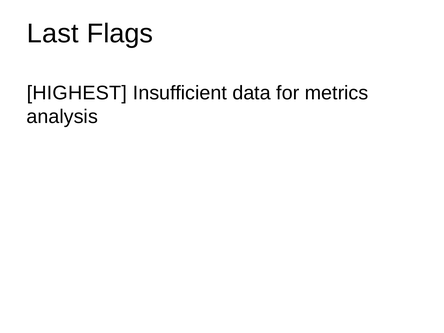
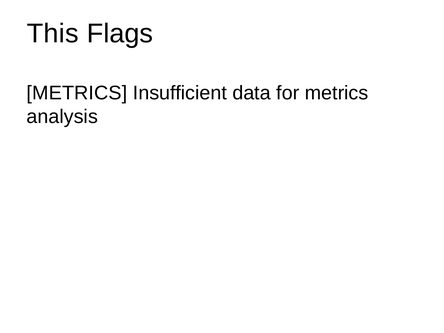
Last: Last -> This (53, 34)
HIGHEST: HIGHEST -> METRICS (77, 93)
